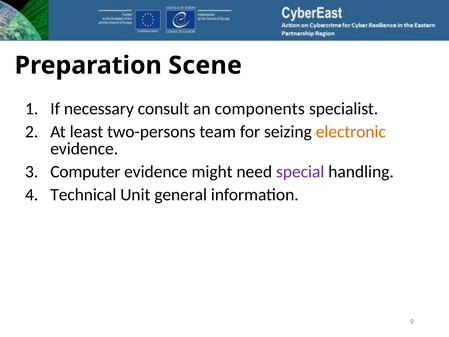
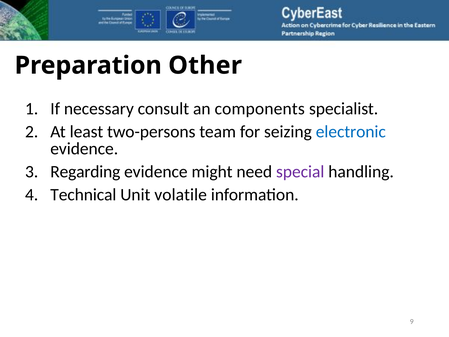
Scene: Scene -> Other (205, 65)
electronic colour: orange -> blue (351, 132)
Computer: Computer -> Regarding (85, 172)
general: general -> volatile (181, 195)
